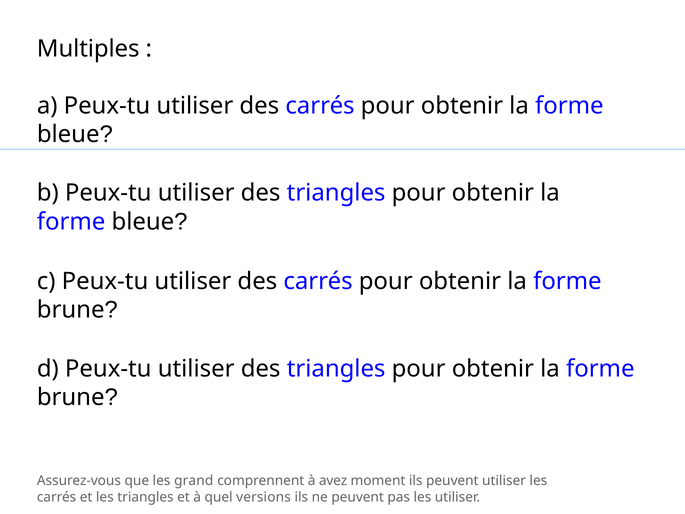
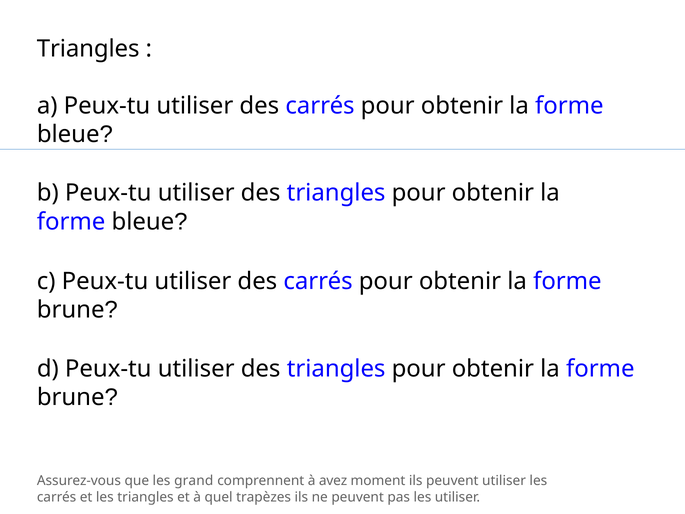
Multiples: Multiples -> Triangles (88, 49)
versions: versions -> trapèzes (264, 497)
